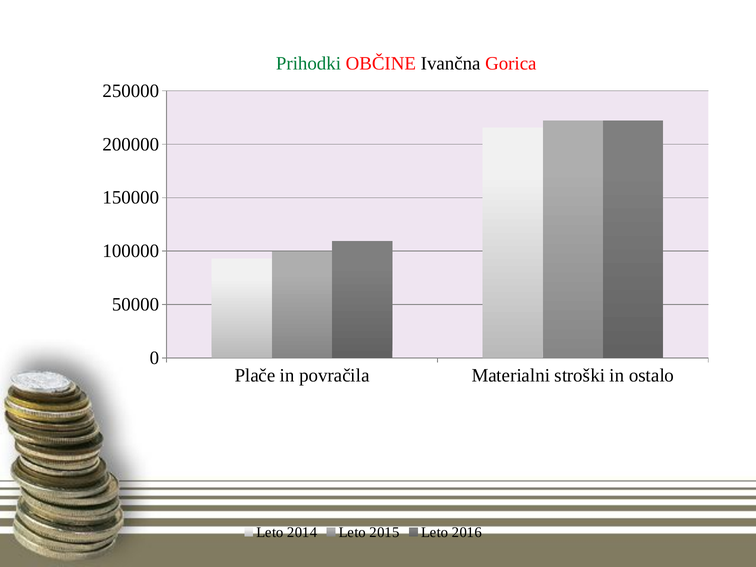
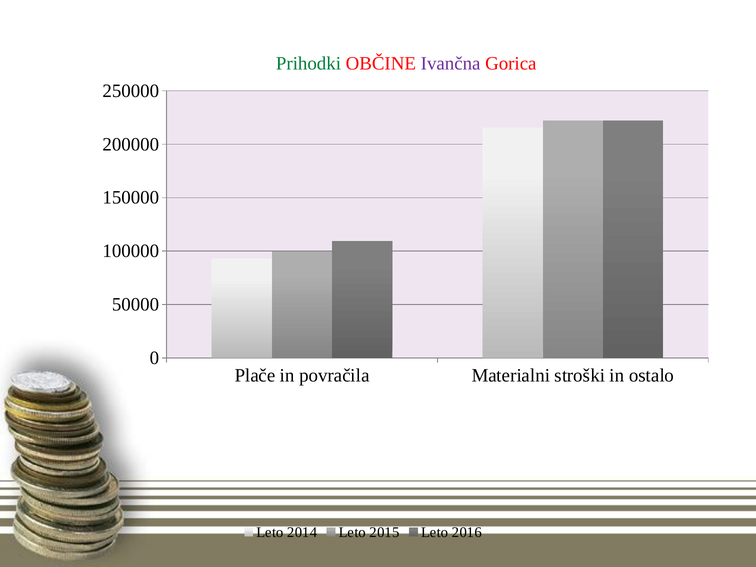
Ivančna colour: black -> purple (451, 64)
